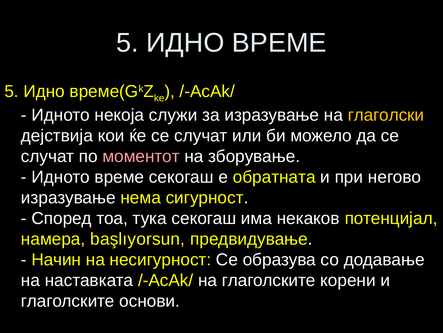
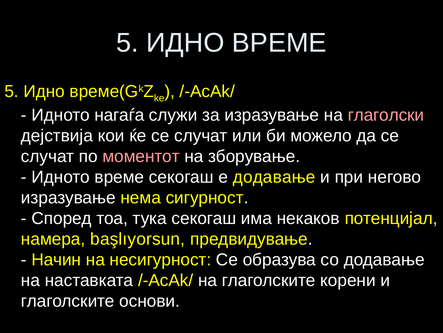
некоја: некоја -> нагаѓа (119, 115)
глаголски colour: yellow -> pink (386, 115)
е обратната: обратната -> додавање (274, 177)
